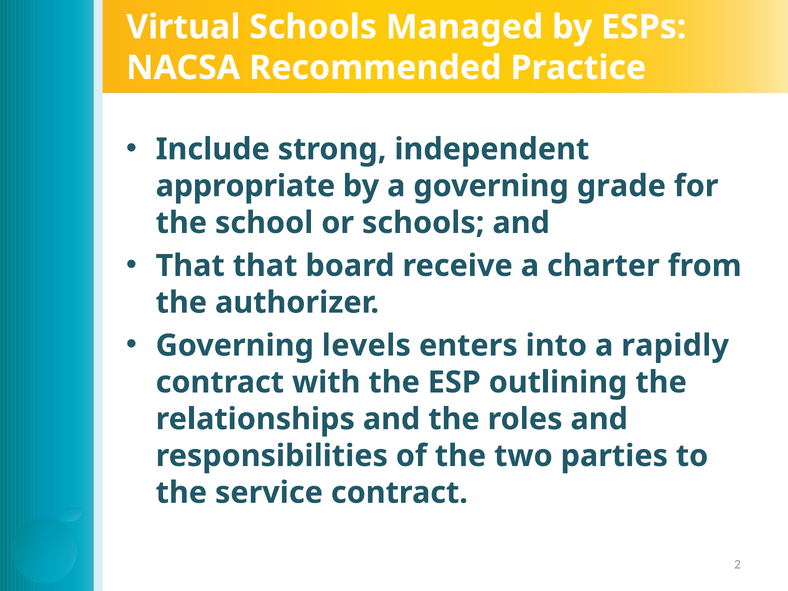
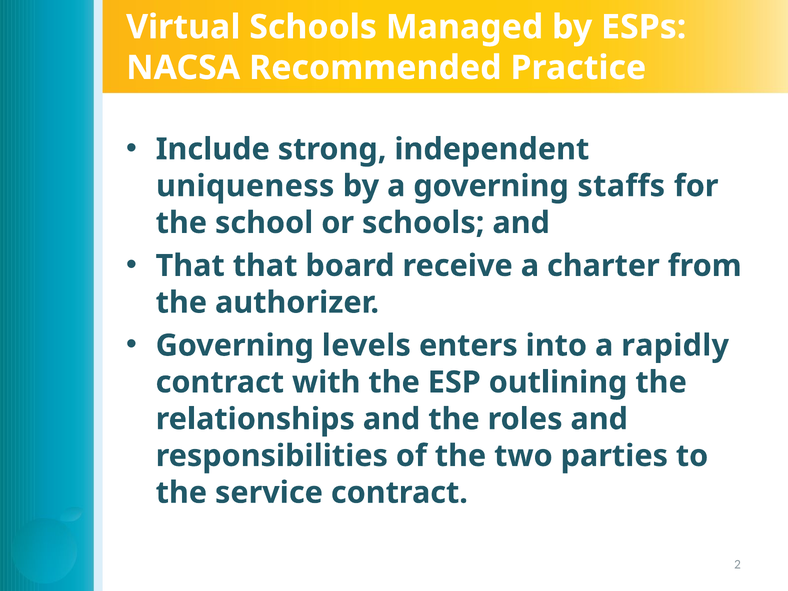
appropriate: appropriate -> uniqueness (245, 186)
grade: grade -> staffs (621, 186)
